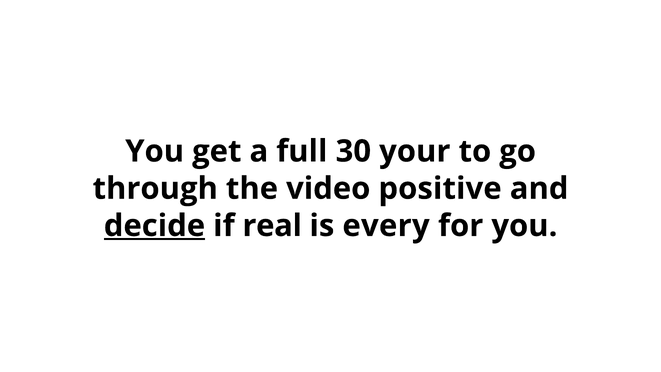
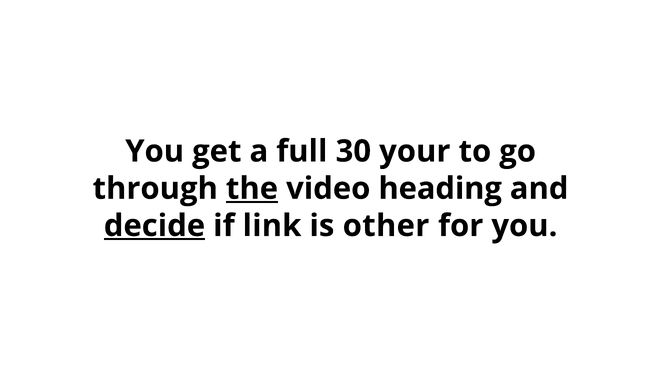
the underline: none -> present (252, 188)
positive: positive -> heading (440, 188)
real: real -> link (272, 226)
every: every -> other (386, 226)
